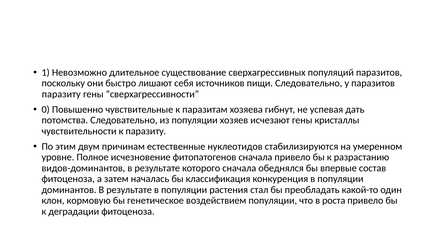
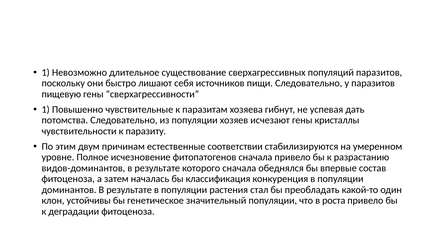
паразиту: паразиту -> пищевую (61, 94)
0: 0 -> 1 (46, 110)
нуклеотидов: нуклеотидов -> соответствии (235, 147)
кормовую: кормовую -> устойчивы (89, 201)
воздействием: воздействием -> значительный (216, 201)
